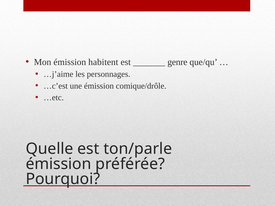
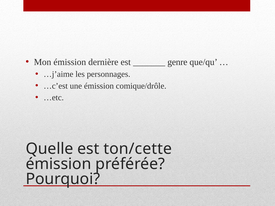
habitent: habitent -> dernière (103, 62)
ton/parle: ton/parle -> ton/cette (138, 149)
